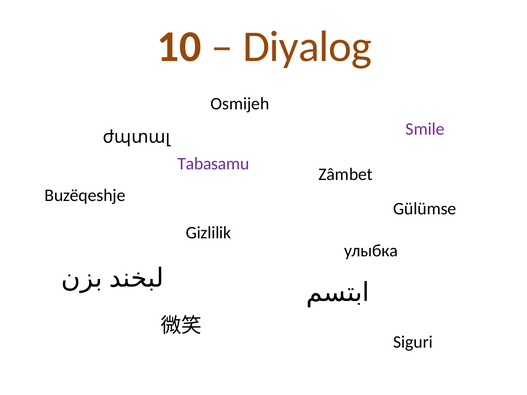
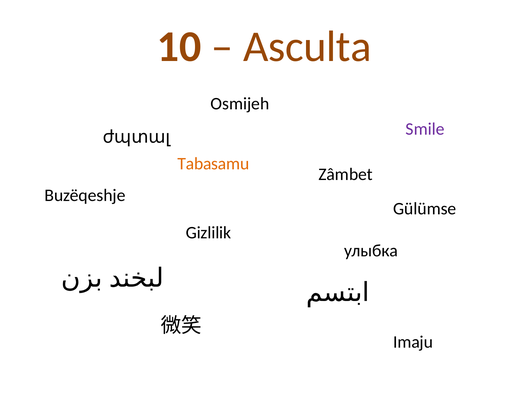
Diyalog: Diyalog -> Asculta (307, 47)
Tabasamu colour: purple -> orange (213, 164)
Siguri: Siguri -> Imaju (413, 342)
